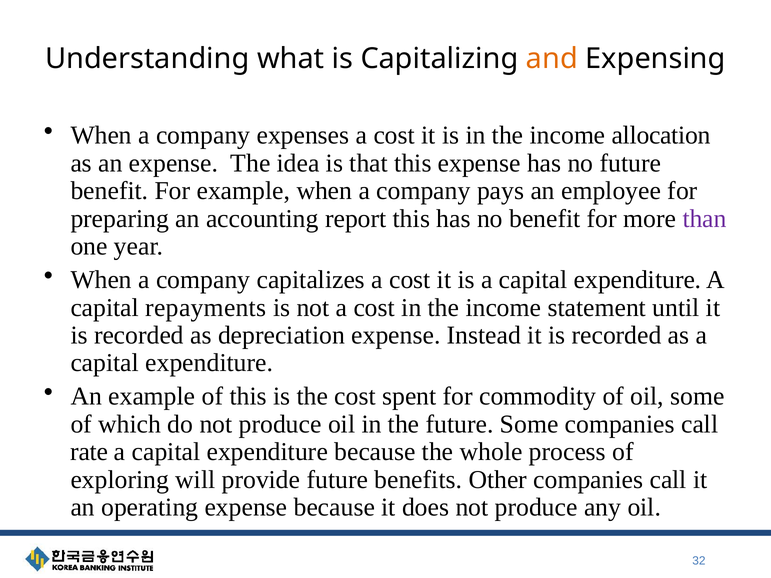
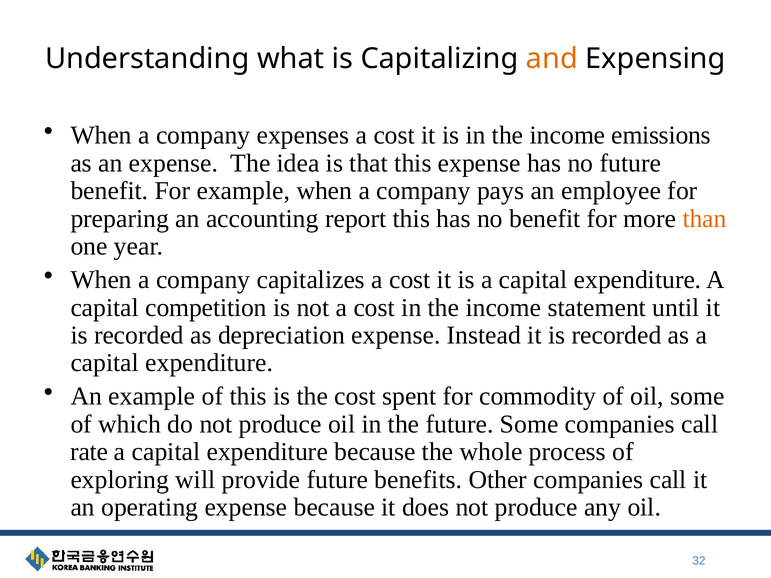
allocation: allocation -> emissions (661, 136)
than colour: purple -> orange (705, 219)
repayments: repayments -> competition (206, 308)
